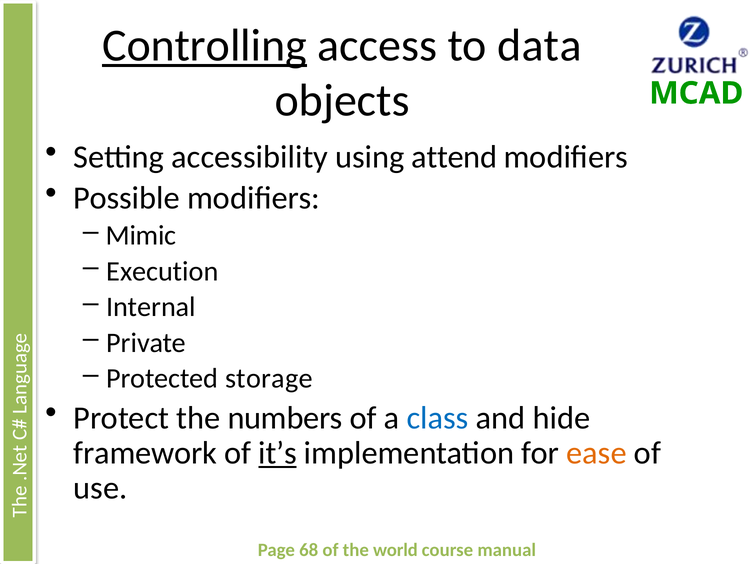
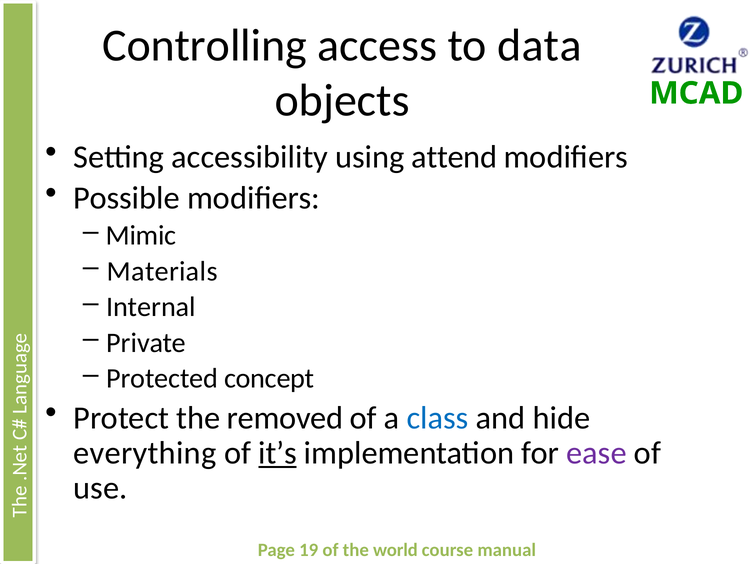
Controlling underline: present -> none (205, 46)
Execution: Execution -> Materials (162, 272)
storage: storage -> concept (269, 379)
numbers: numbers -> removed (285, 418)
framework: framework -> everything (145, 453)
ease colour: orange -> purple (597, 453)
68: 68 -> 19 (309, 551)
